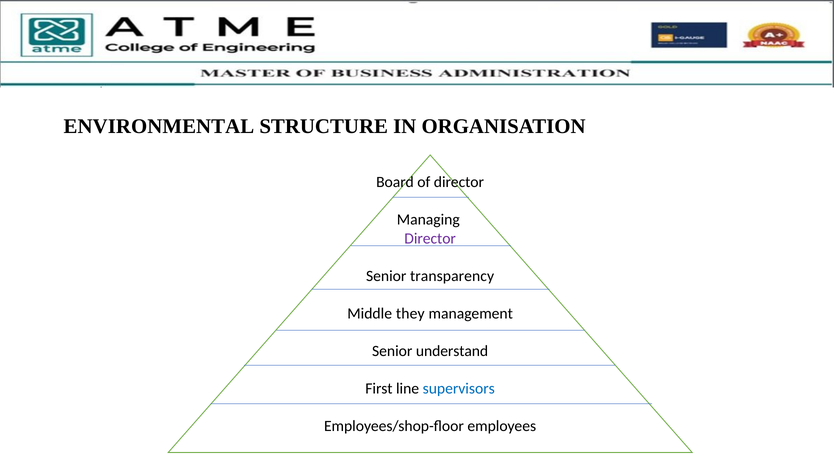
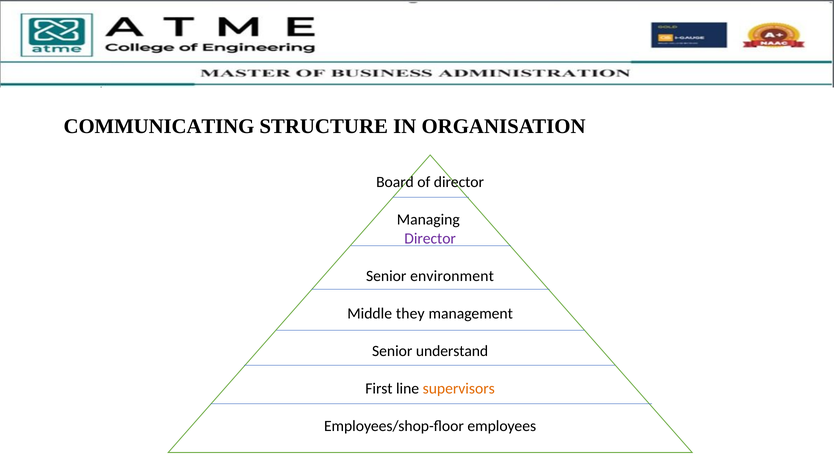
ENVIRONMENTAL: ENVIRONMENTAL -> COMMUNICATING (159, 127)
transparency: transparency -> environment (452, 276)
supervisors colour: blue -> orange (459, 389)
